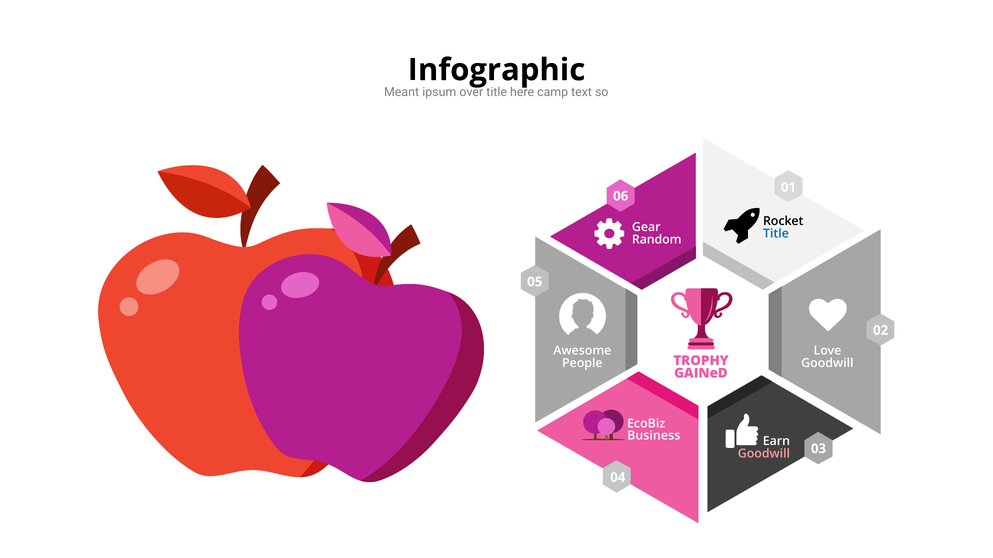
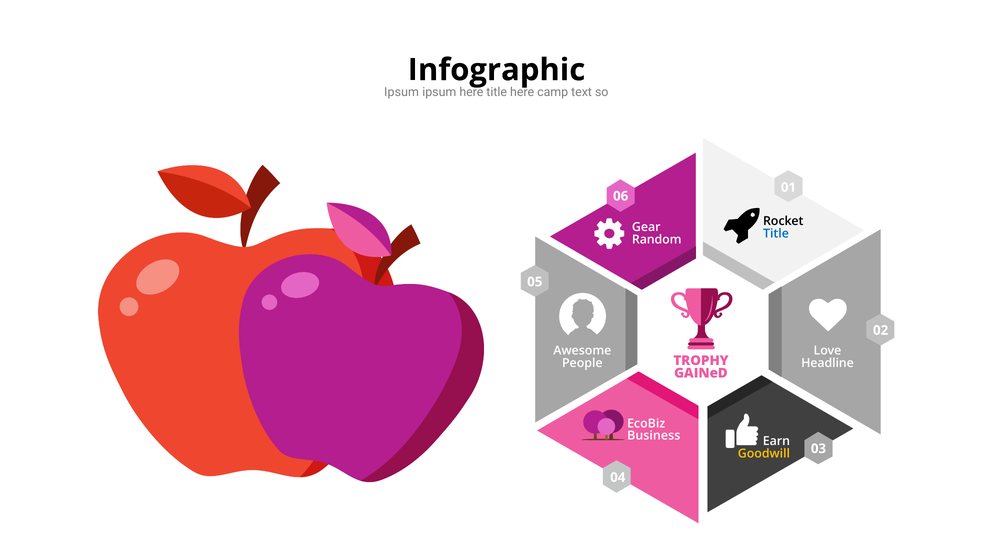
Meant: Meant -> Ipsum (402, 92)
ipsum over: over -> here (471, 92)
Goodwill: Goodwill -> Headline (827, 364)
Goodwill colour: pink -> yellow (764, 454)
